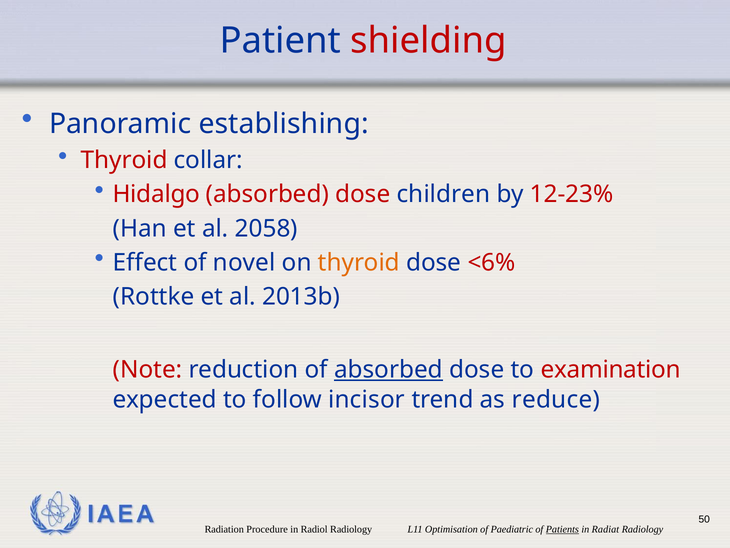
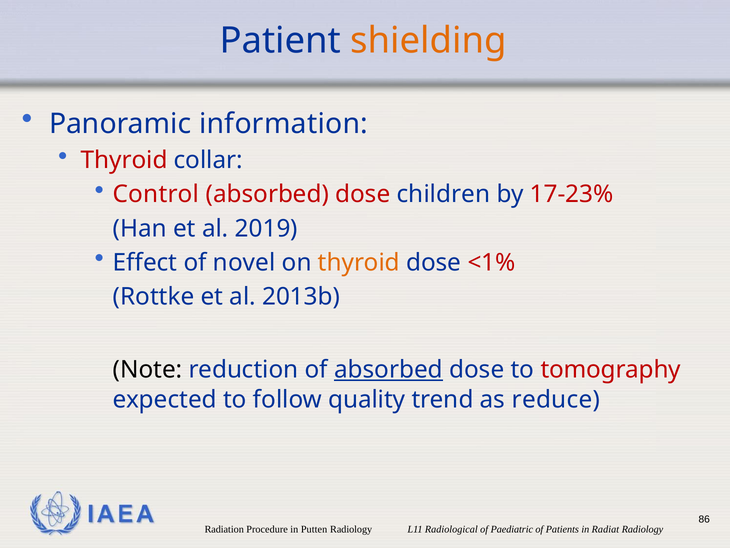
shielding colour: red -> orange (429, 41)
establishing: establishing -> information (284, 124)
Hidalgo: Hidalgo -> Control (156, 194)
12-23%: 12-23% -> 17-23% (572, 194)
2058: 2058 -> 2019 (266, 228)
<6%: <6% -> <1% (492, 262)
Note colour: red -> black (148, 369)
examination: examination -> tomography (611, 369)
incisor: incisor -> quality (367, 399)
50: 50 -> 86 (704, 519)
Radiol: Radiol -> Putten (314, 529)
Optimisation: Optimisation -> Radiological (451, 529)
Patients underline: present -> none (562, 529)
